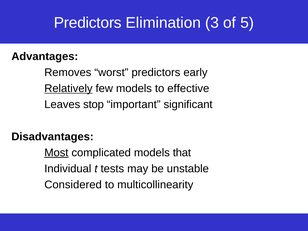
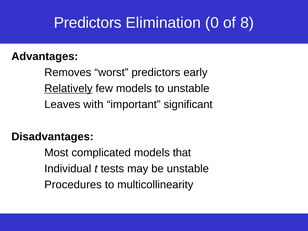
3: 3 -> 0 (212, 23)
5: 5 -> 8 (247, 23)
to effective: effective -> unstable (188, 88)
stop: stop -> with (93, 105)
Most underline: present -> none (56, 153)
Considered: Considered -> Procedures (73, 185)
